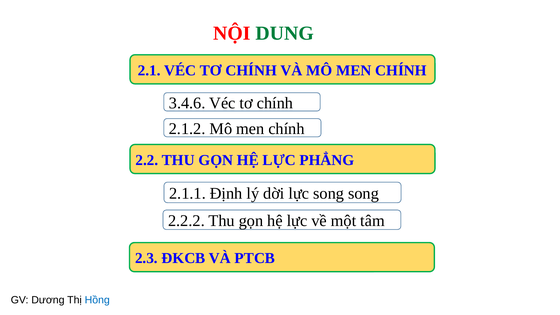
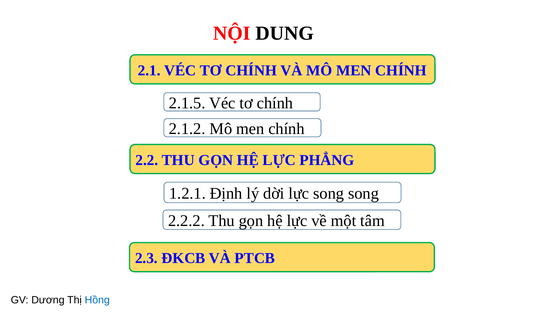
DUNG colour: green -> black (285, 33)
3.4.6: 3.4.6 -> 2.1.5 (187, 103)
2.1.1: 2.1.1 -> 1.2.1 (187, 194)
